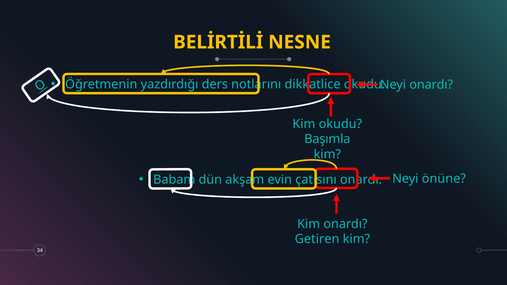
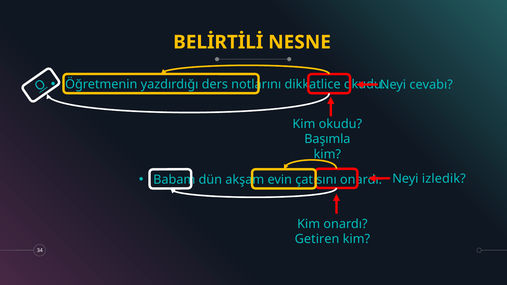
Neyi onardı: onardı -> cevabı (431, 85)
önüne: önüne -> izledik (444, 179)
